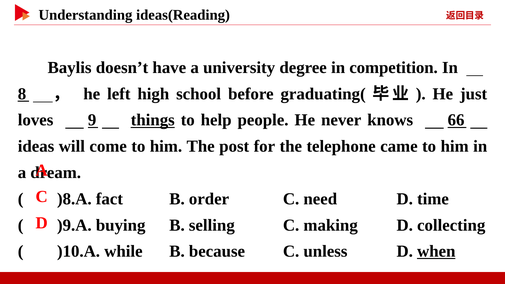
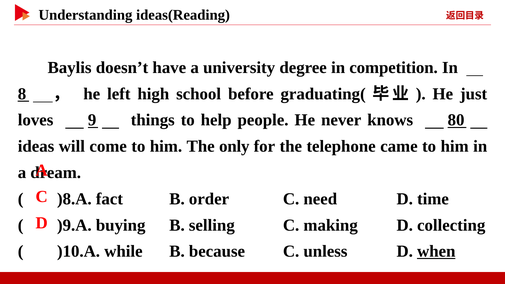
things underline: present -> none (153, 120)
66: 66 -> 80 (456, 120)
post: post -> only (234, 146)
